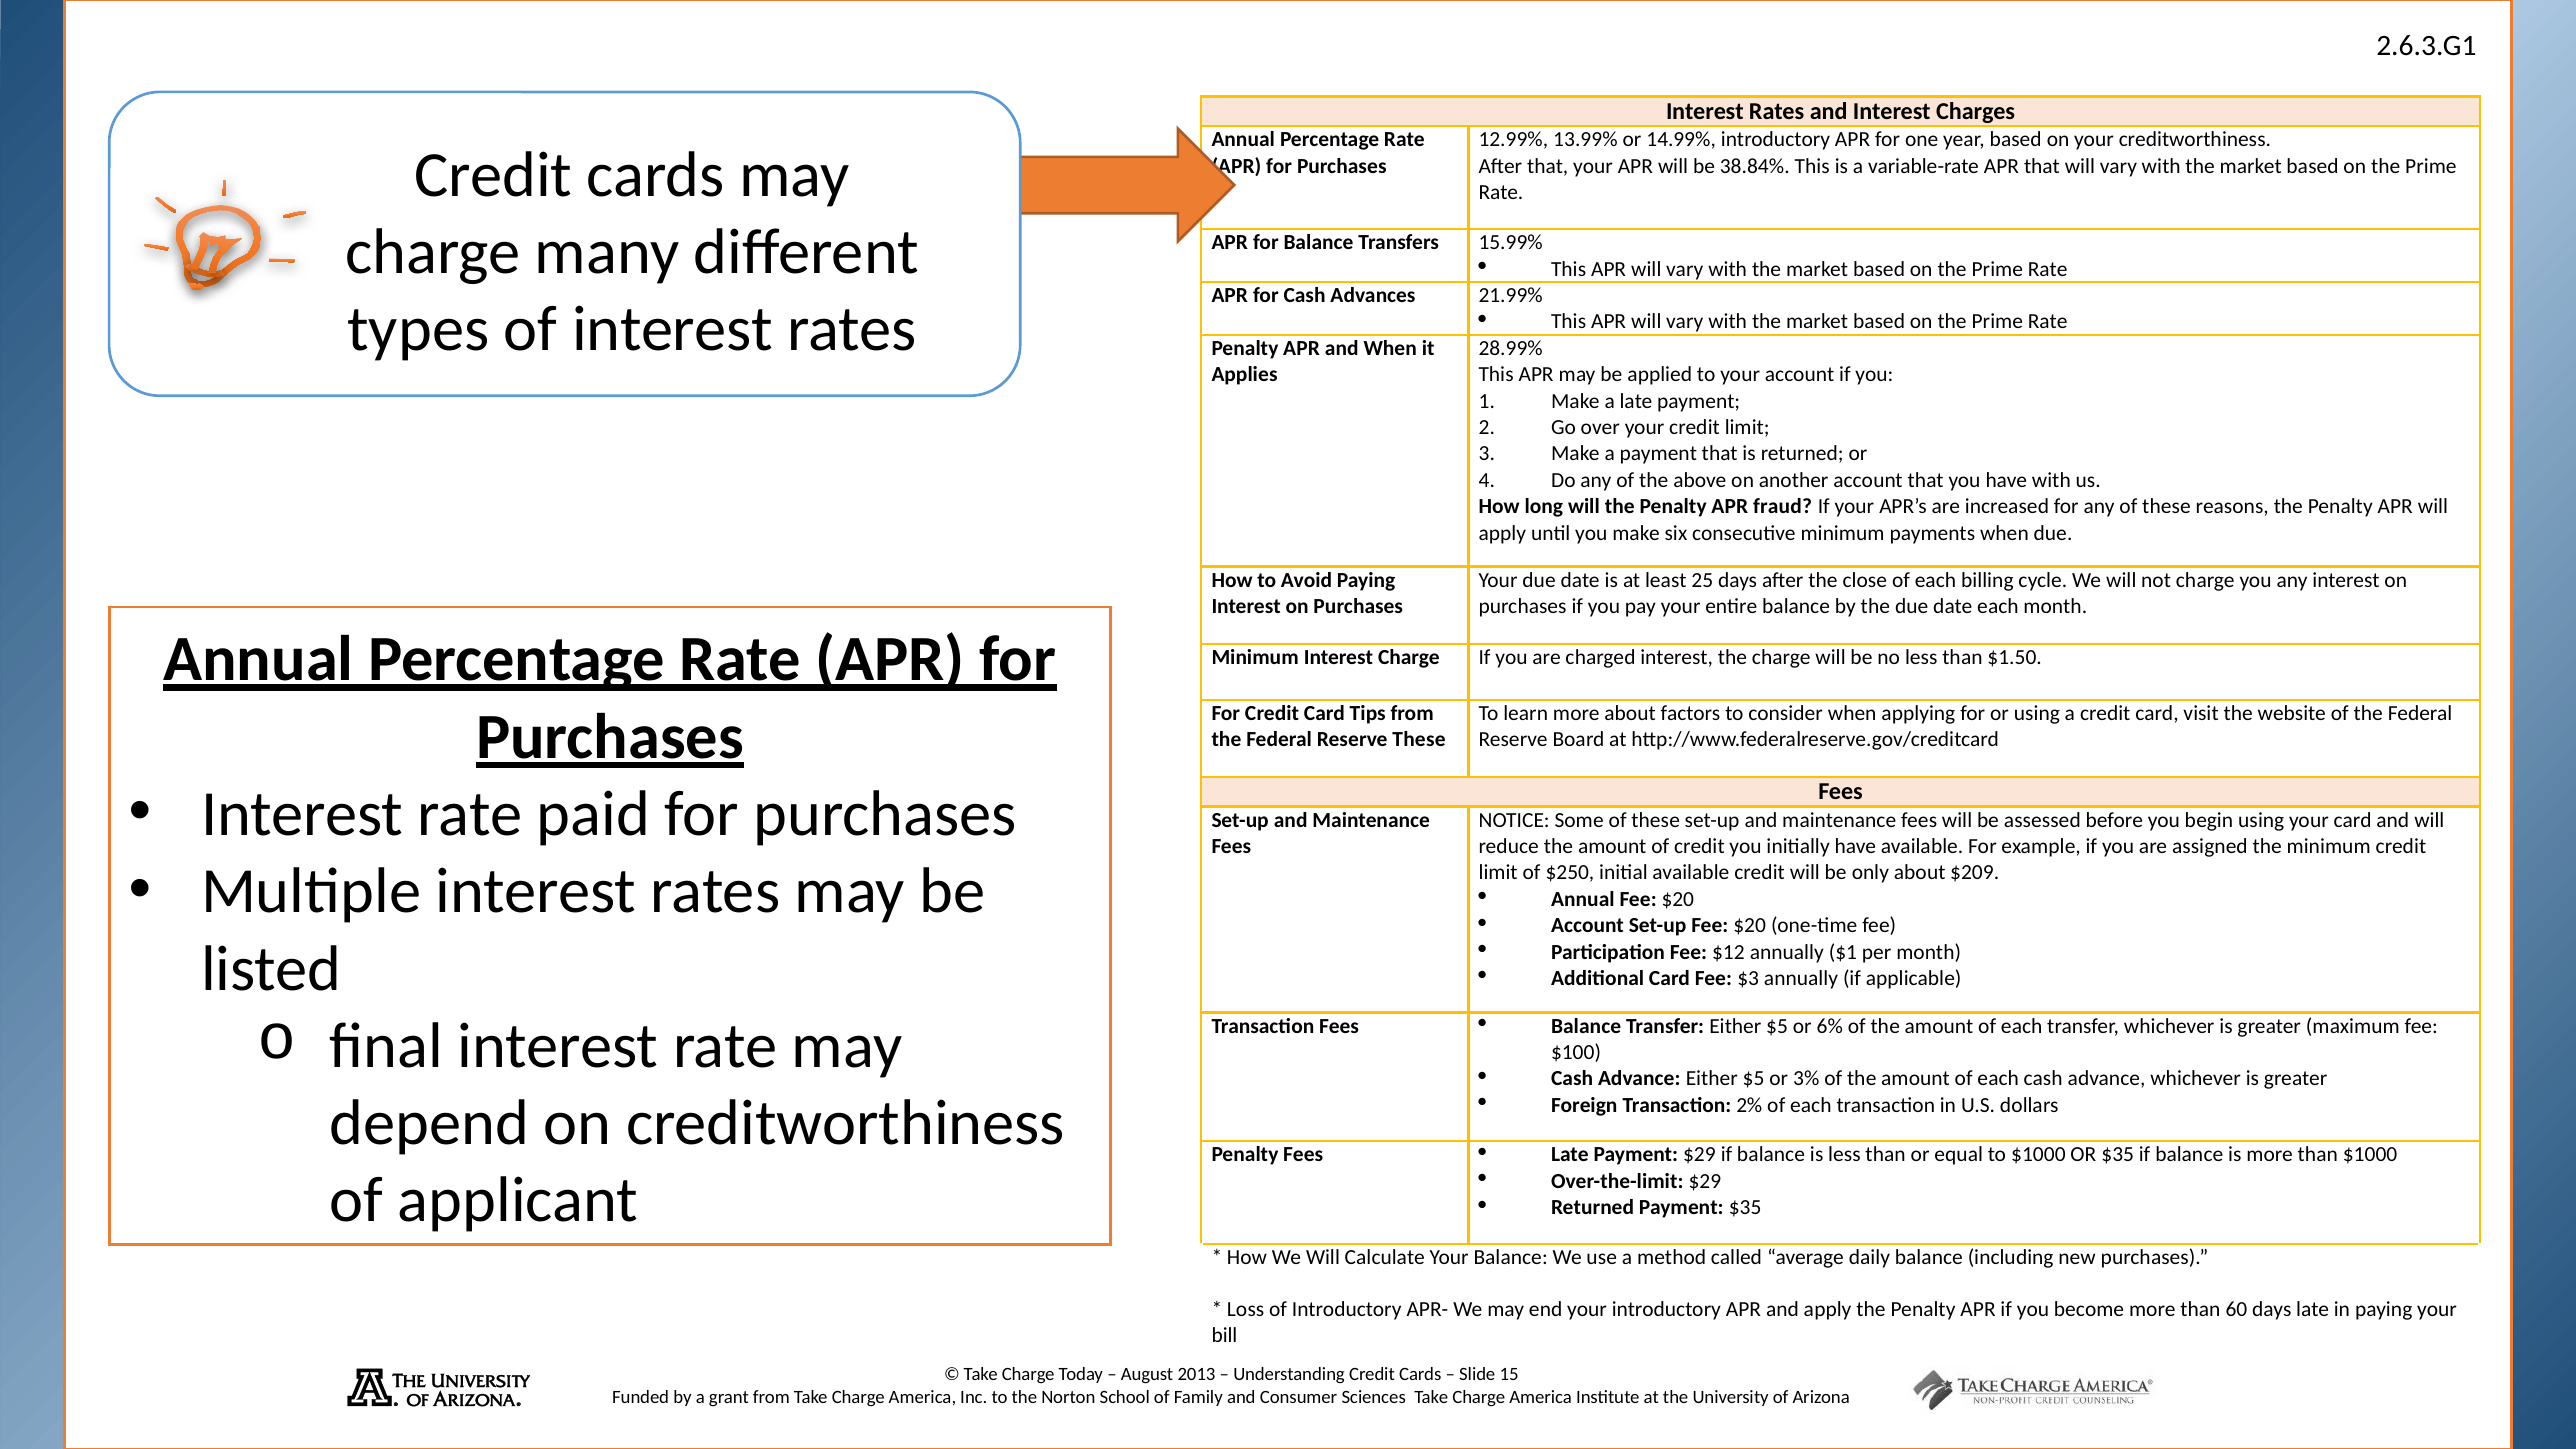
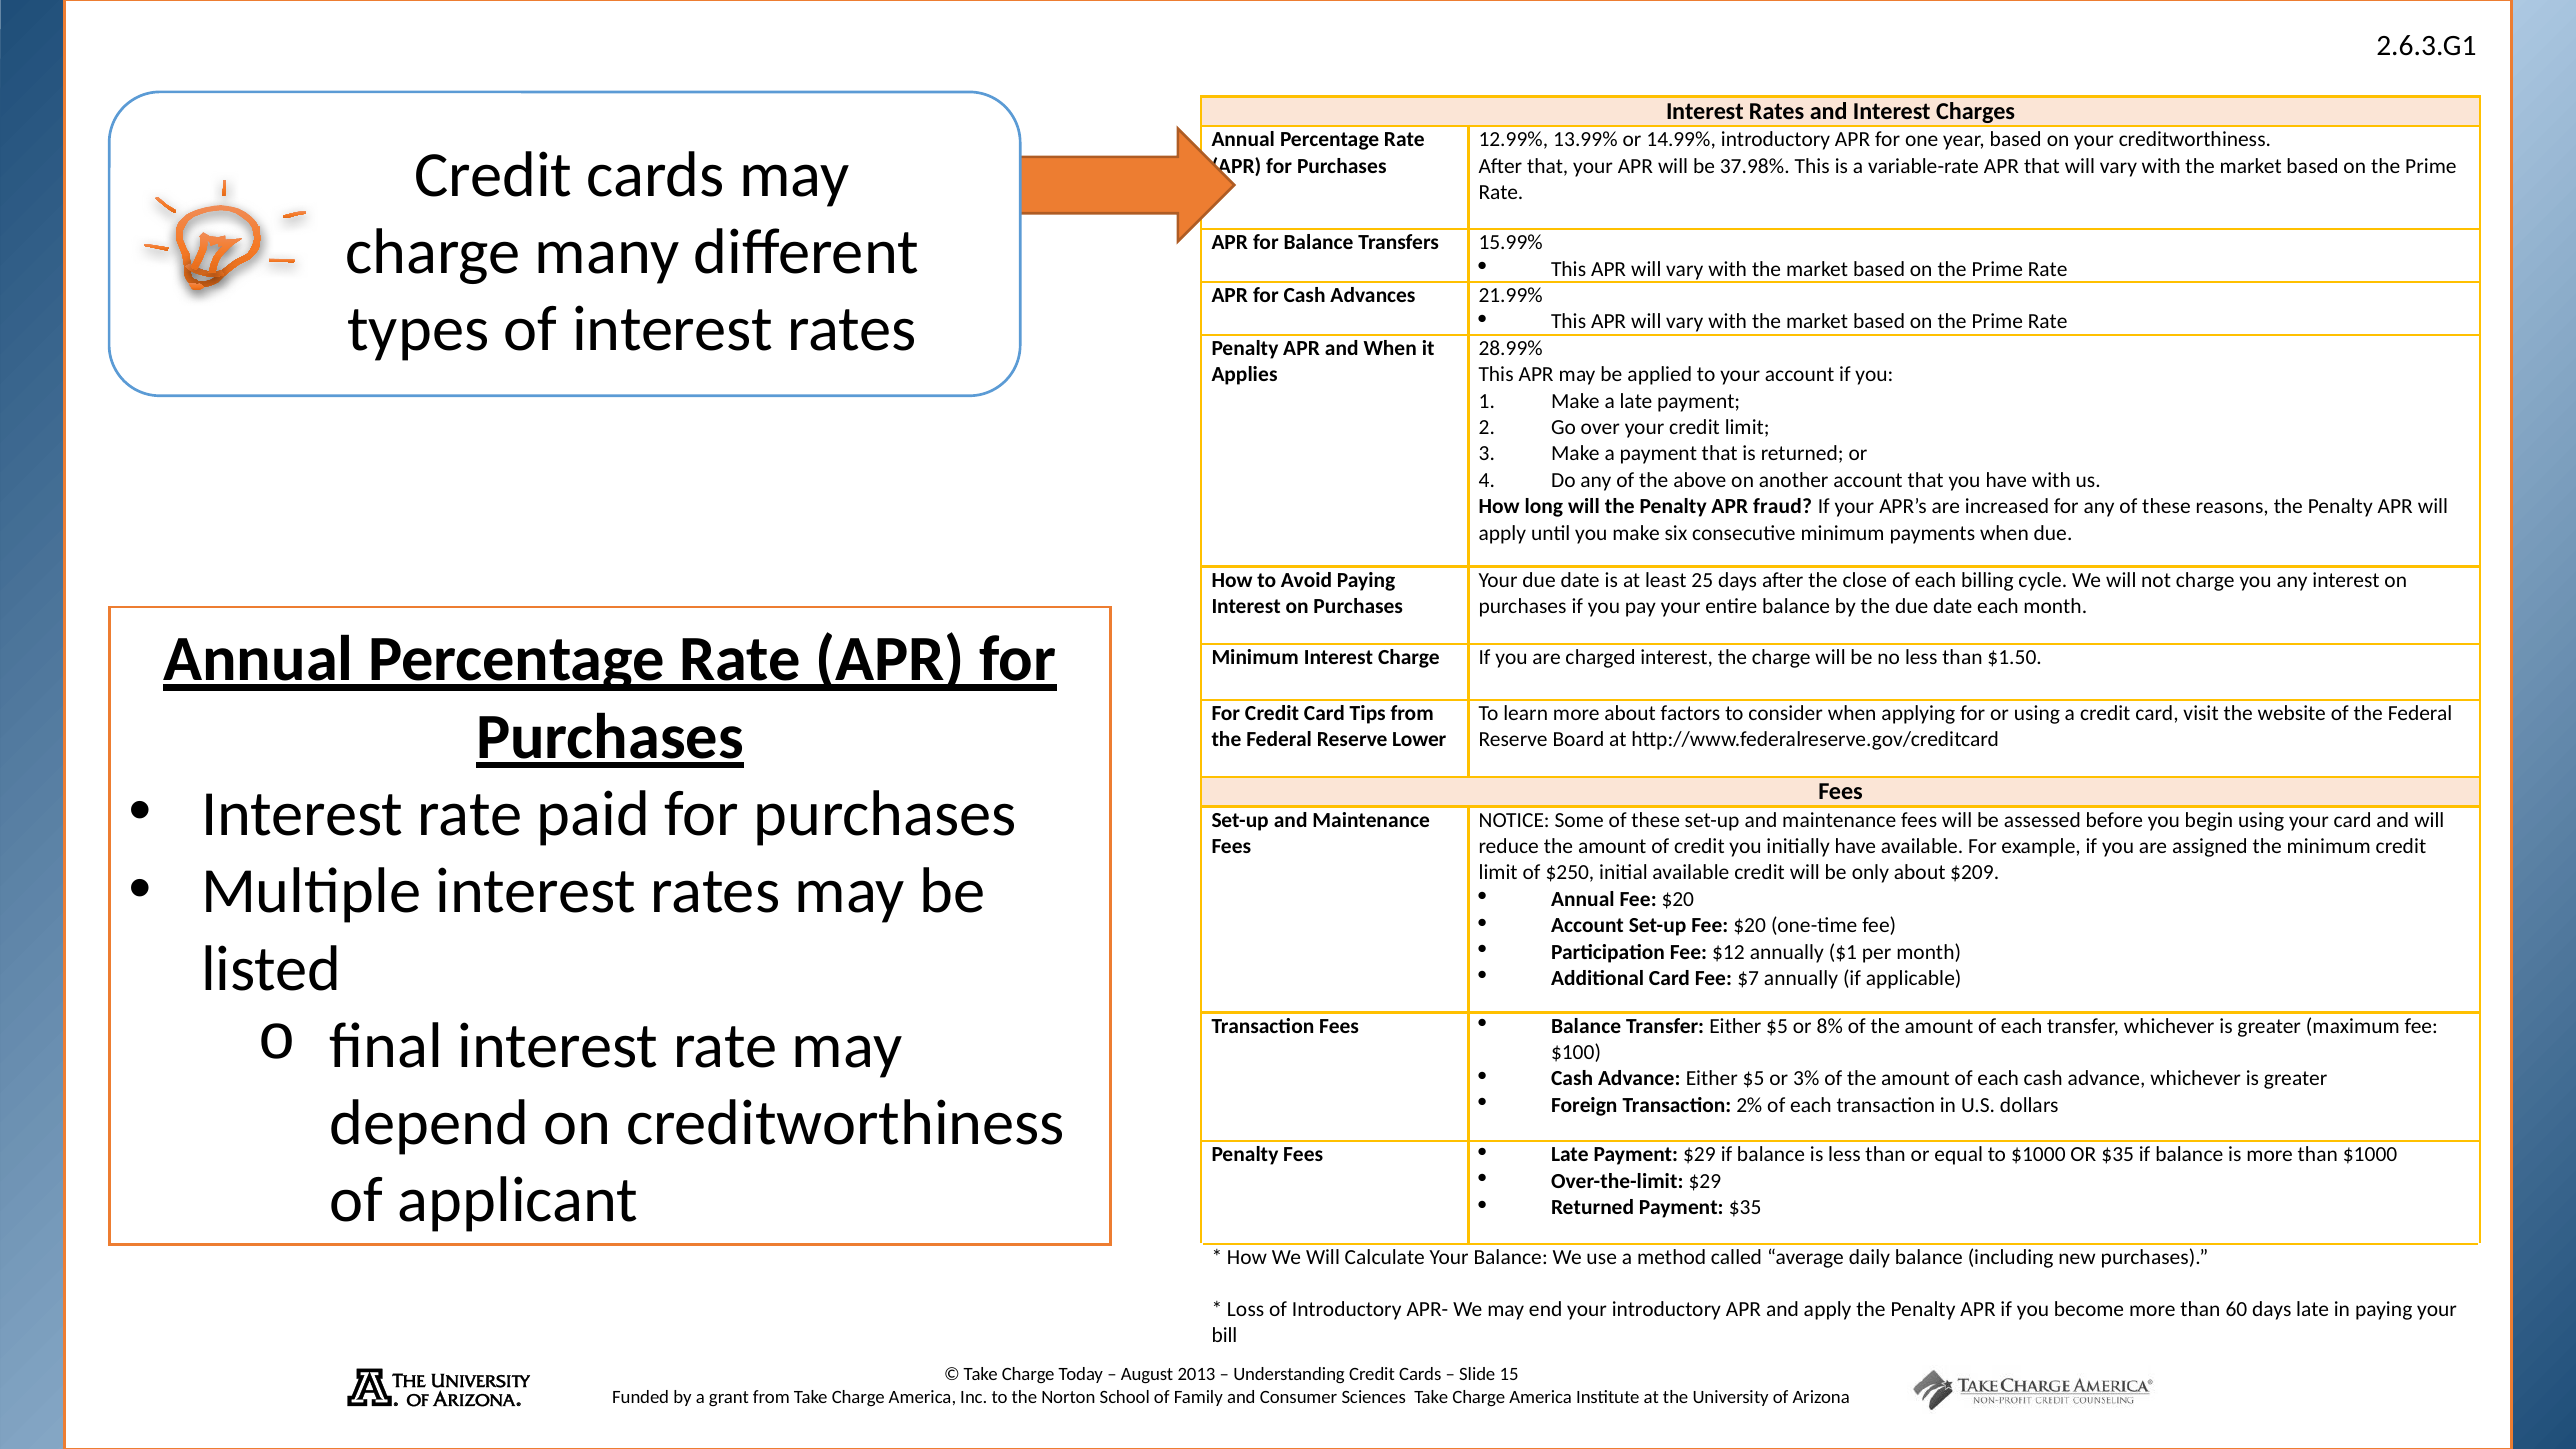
38.84%: 38.84% -> 37.98% (1755, 166)
Reserve These: These -> Lower (1419, 740)
$3: $3 -> $7 (1748, 979)
6%: 6% -> 8% (1830, 1026)
